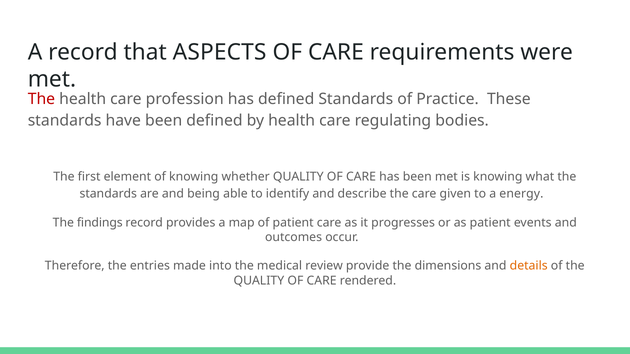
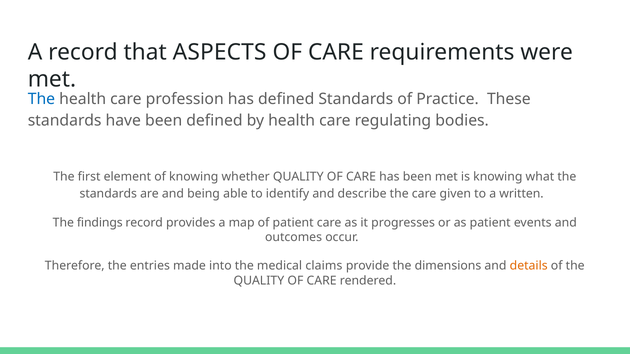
The colour: red -> blue (41, 99)
energy: energy -> written (521, 194)
review: review -> claims (324, 266)
